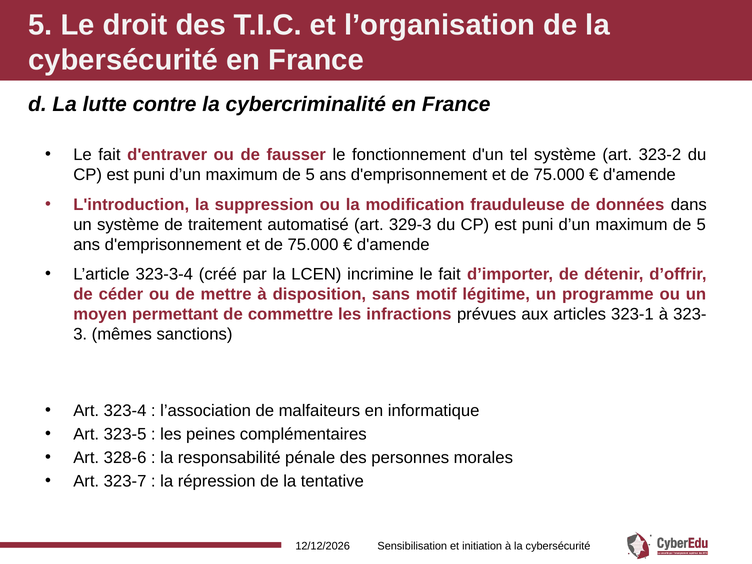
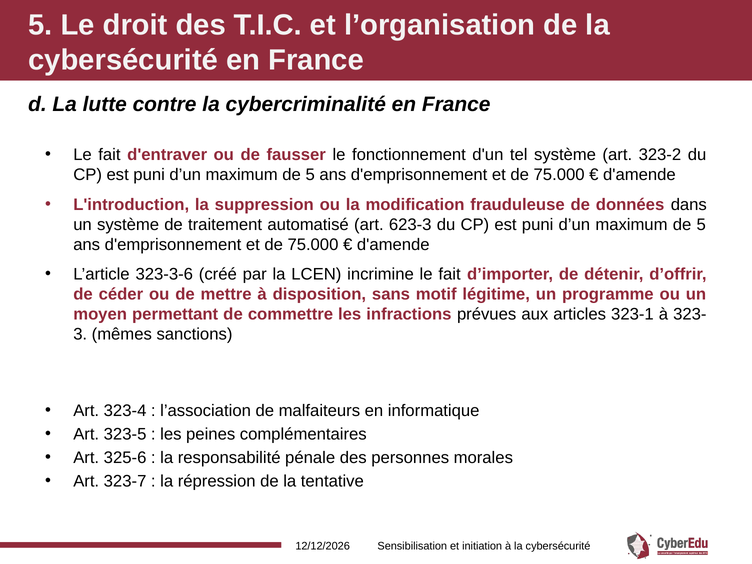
329-3: 329-3 -> 623-3 (410, 225)
323-3-4: 323-3-4 -> 323-3-6 (164, 274)
328-6: 328-6 -> 325-6 (125, 458)
